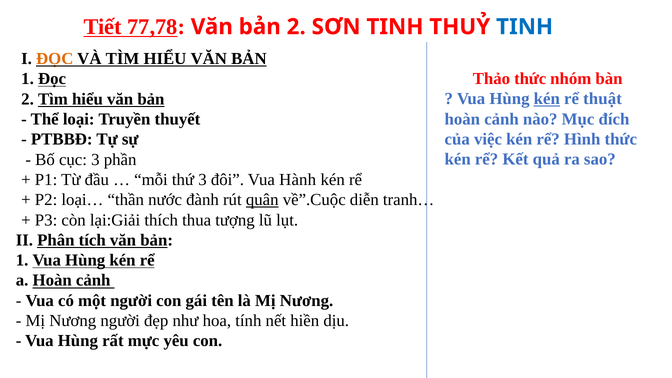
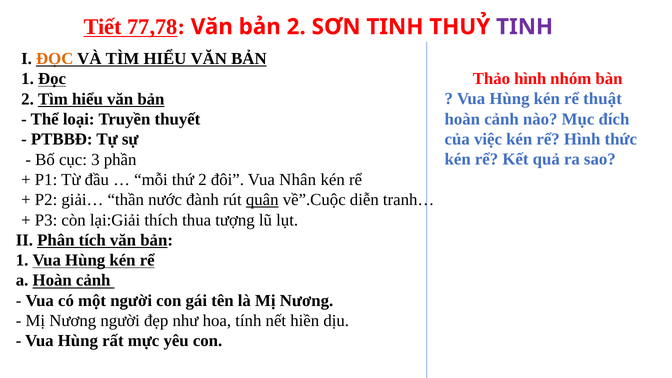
TINH colour: blue -> purple (525, 27)
Thảo thức: thức -> hình (530, 79)
kén underline: present -> none (547, 99)
thứ 3: 3 -> 2 (203, 180)
Hành: Hành -> Nhân (298, 180)
loại…: loại… -> giải… (82, 200)
